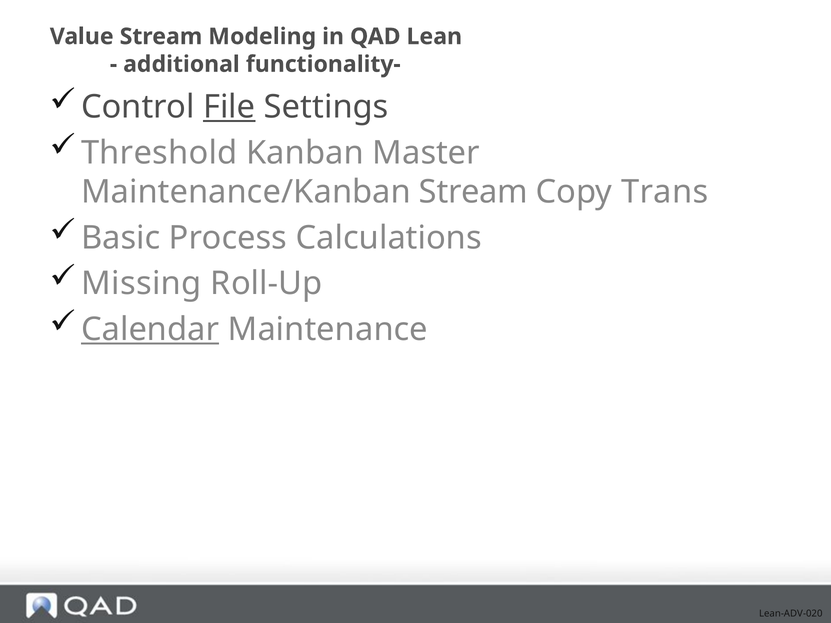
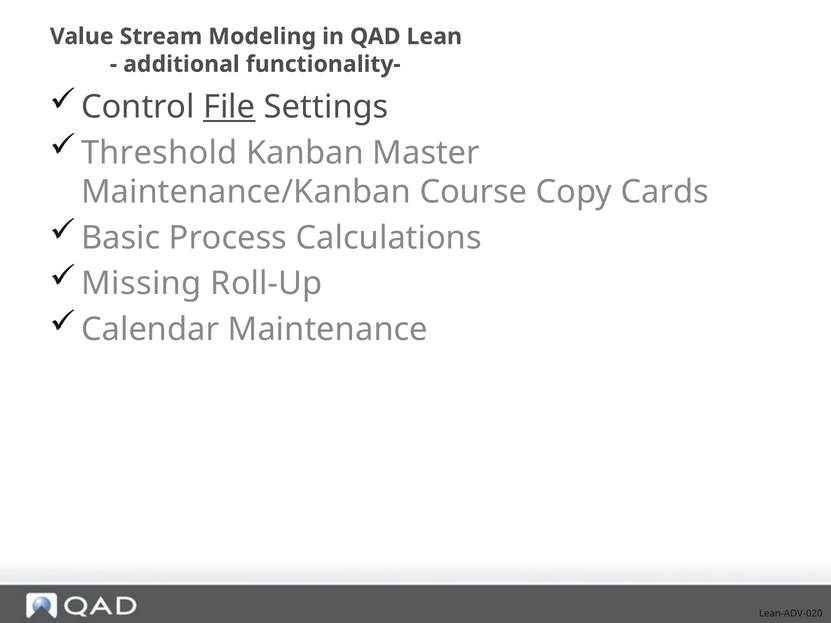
Maintenance/Kanban Stream: Stream -> Course (473, 192)
Trans: Trans -> Cards (665, 192)
Calendar underline: present -> none (150, 330)
